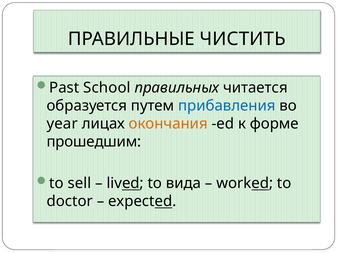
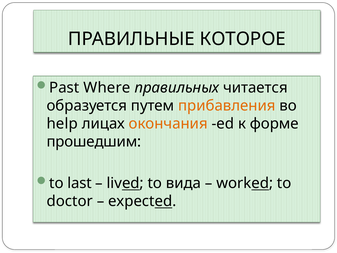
ЧИСТИТЬ: ЧИСТИТЬ -> КОТОРОЕ (243, 39)
School: School -> Where (107, 88)
прибавления colour: blue -> orange (227, 106)
year: year -> help (62, 124)
sell: sell -> last (80, 183)
